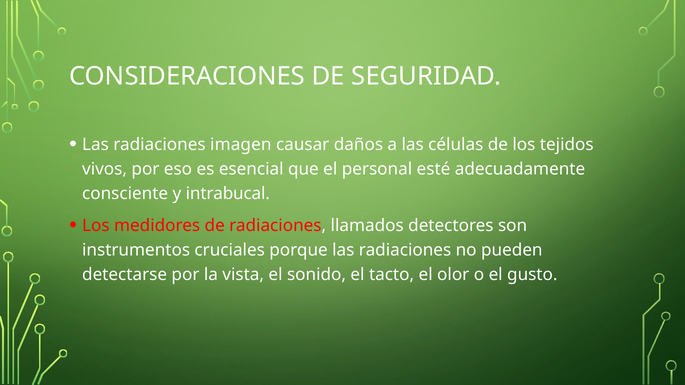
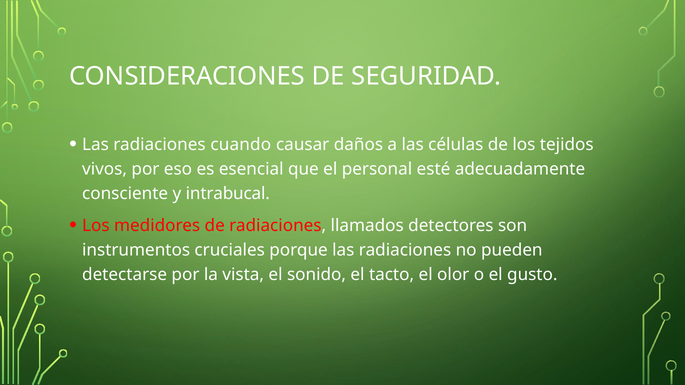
imagen: imagen -> cuando (241, 145)
